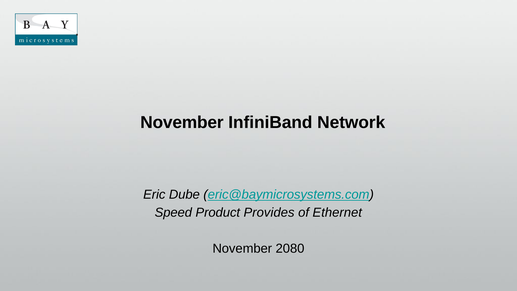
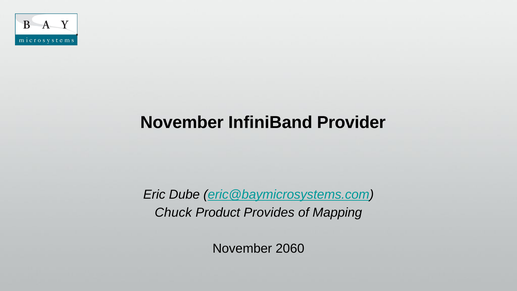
Network: Network -> Provider (351, 123)
Speed: Speed -> Chuck (173, 213)
Ethernet: Ethernet -> Mapping (337, 213)
2080: 2080 -> 2060 (290, 249)
